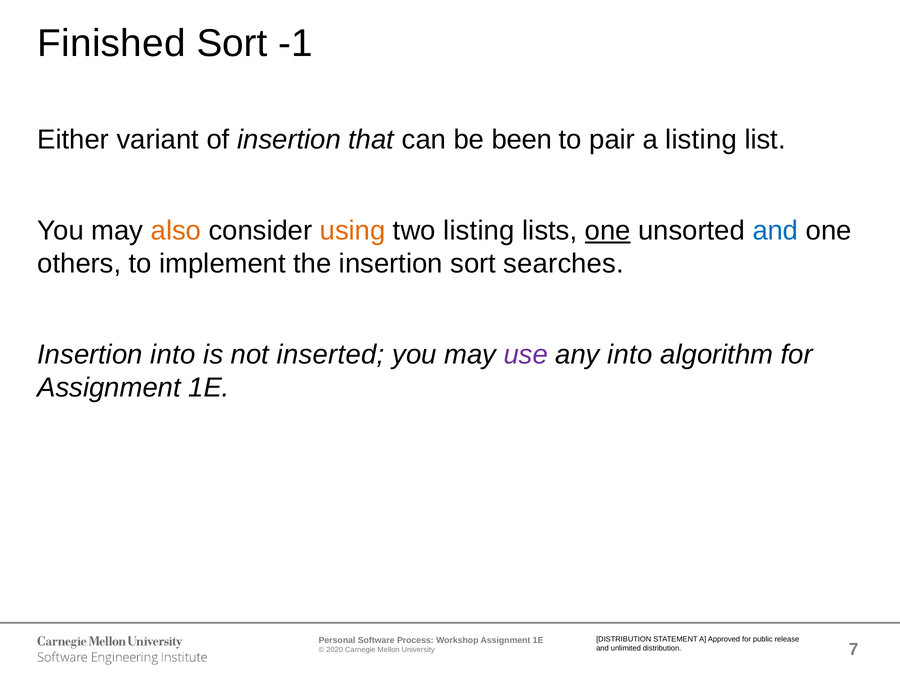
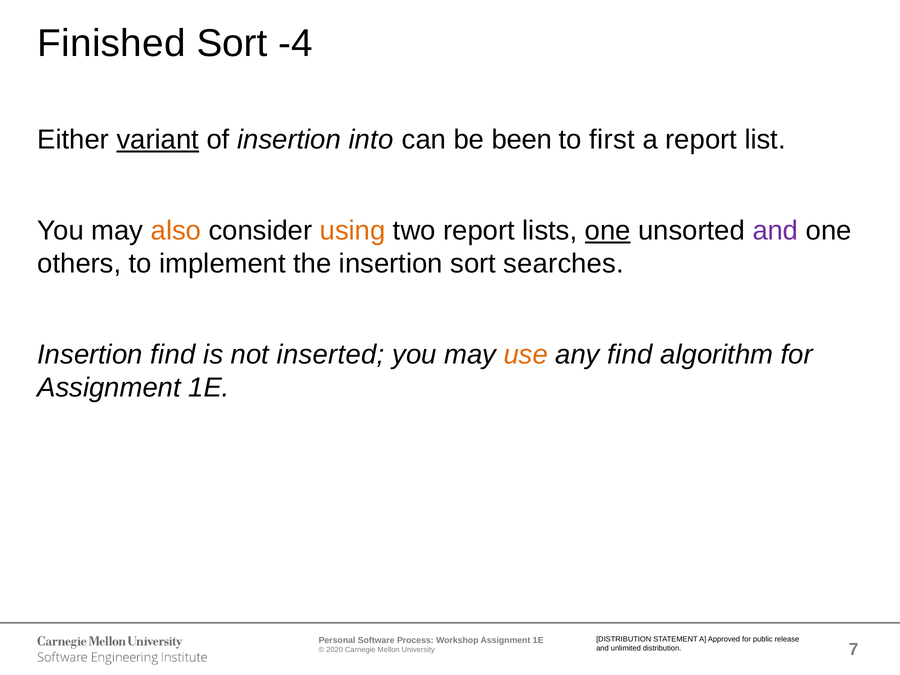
-1: -1 -> -4 (295, 43)
variant underline: none -> present (158, 140)
that: that -> into (371, 140)
pair: pair -> first (612, 140)
a listing: listing -> report (701, 140)
two listing: listing -> report (479, 231)
and colour: blue -> purple (775, 231)
Insertion into: into -> find (173, 355)
use colour: purple -> orange (526, 355)
any into: into -> find (630, 355)
